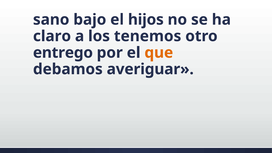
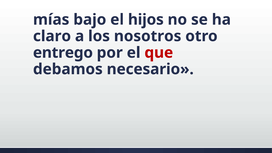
sano: sano -> mías (51, 20)
tenemos: tenemos -> nosotros (148, 36)
que colour: orange -> red (159, 53)
averiguar: averiguar -> necesario (150, 69)
